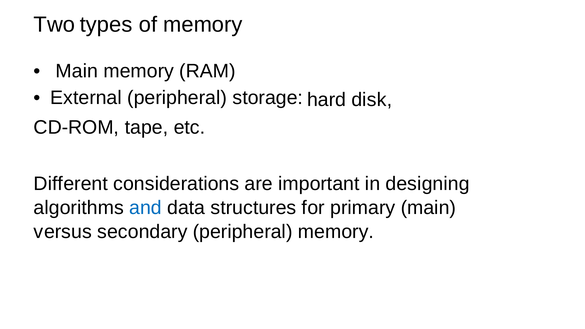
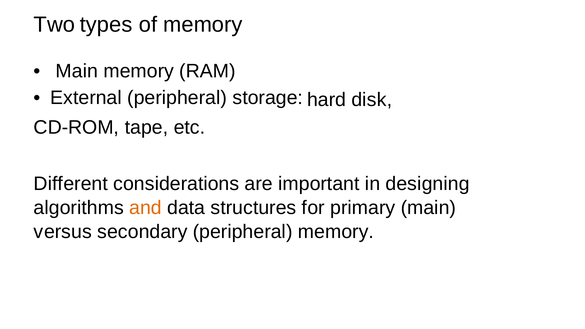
and colour: blue -> orange (145, 208)
